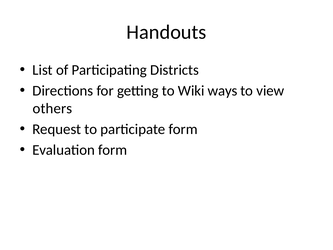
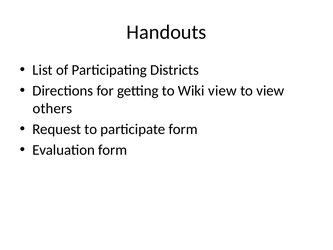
Wiki ways: ways -> view (222, 91)
